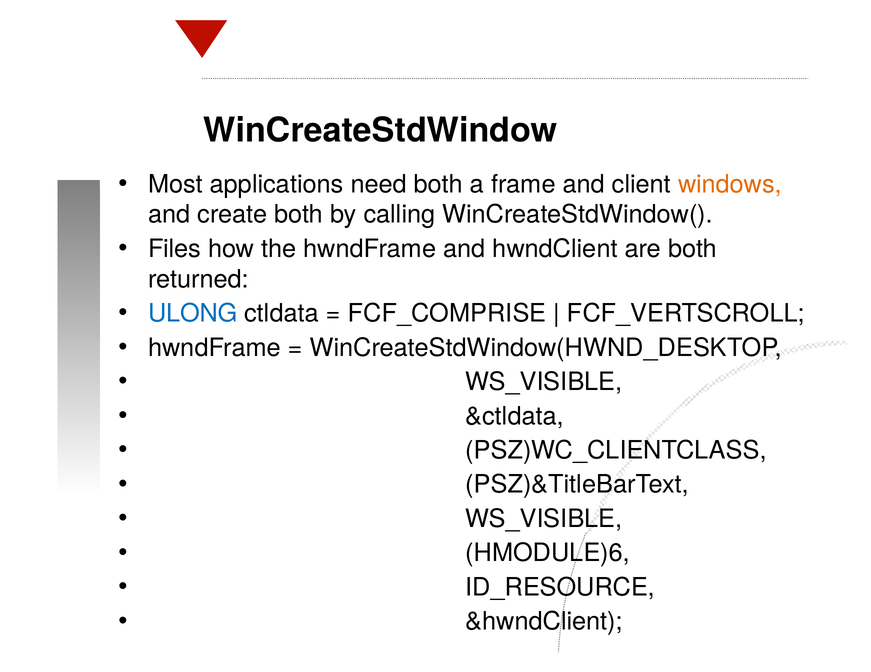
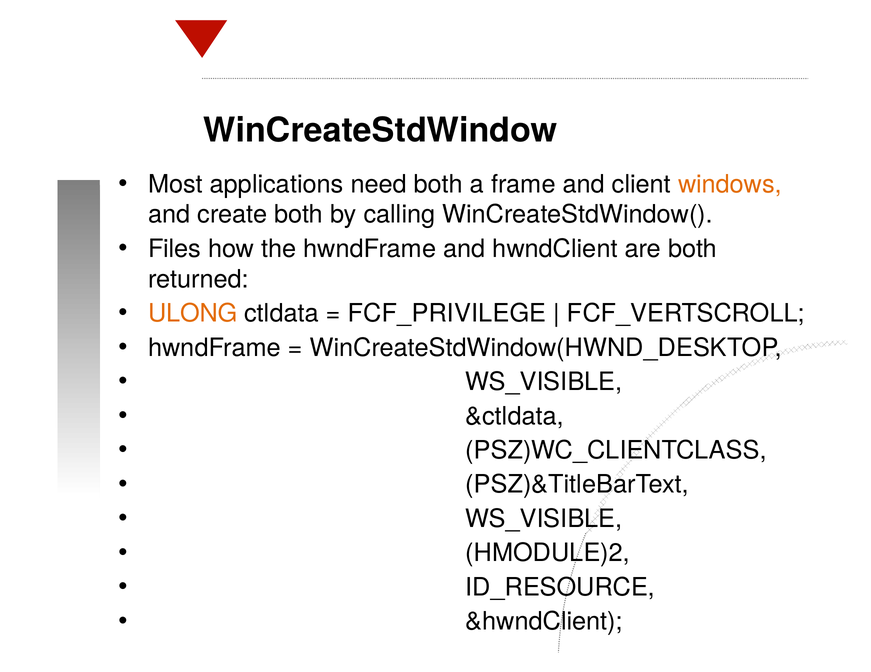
ULONG colour: blue -> orange (193, 313)
FCF_COMPRISE: FCF_COMPRISE -> FCF_PRIVILEGE (447, 313)
HMODULE)6: HMODULE)6 -> HMODULE)2 (548, 552)
